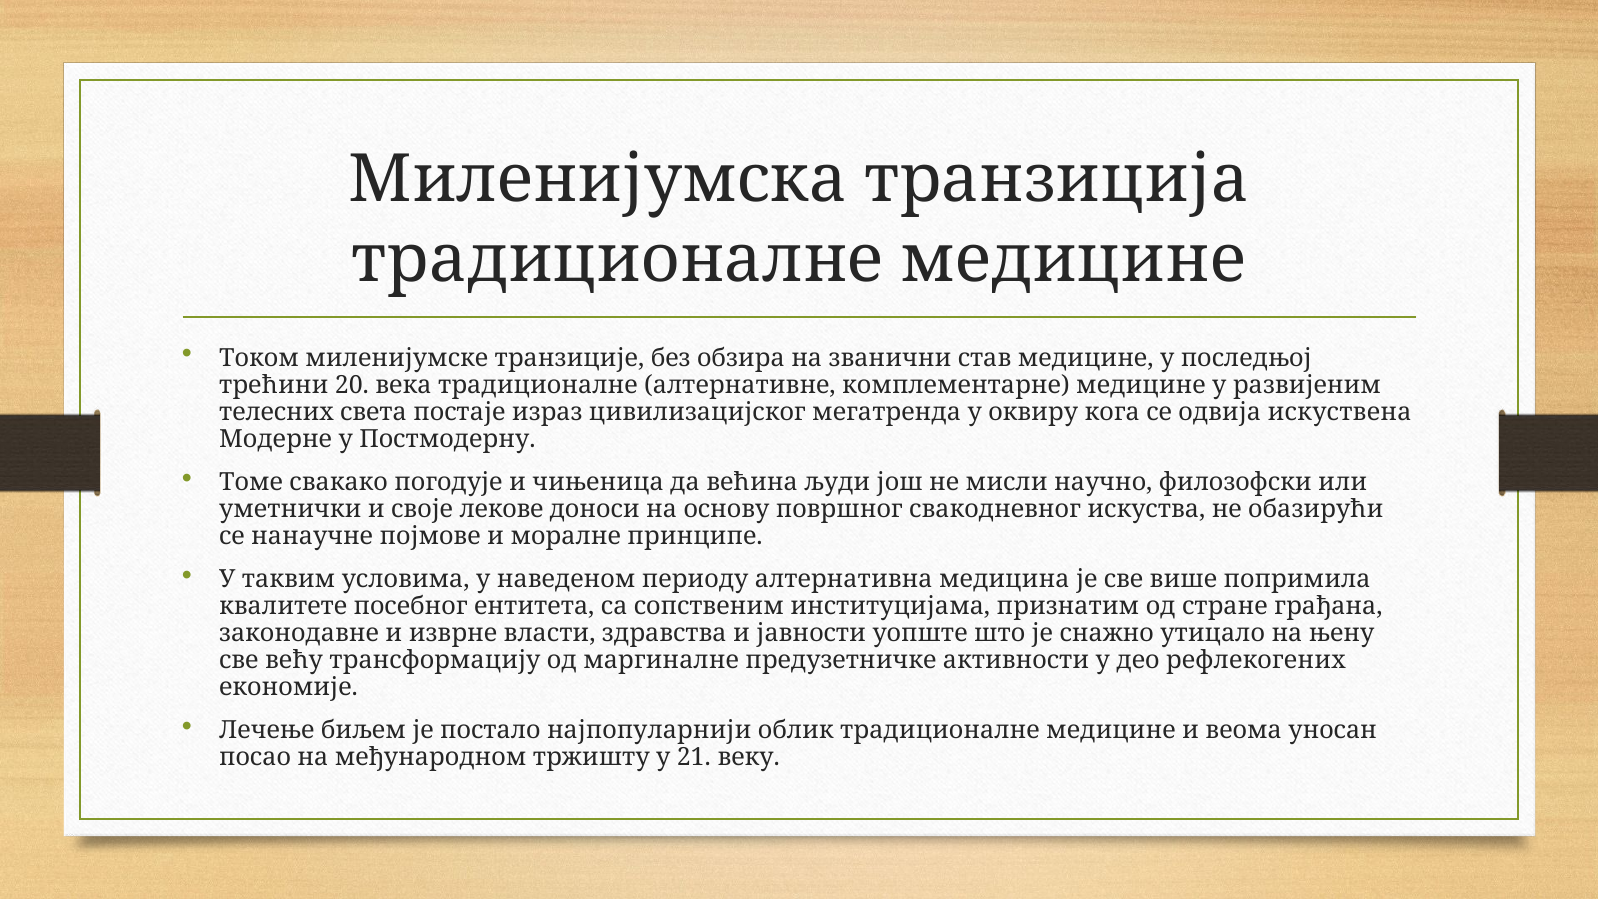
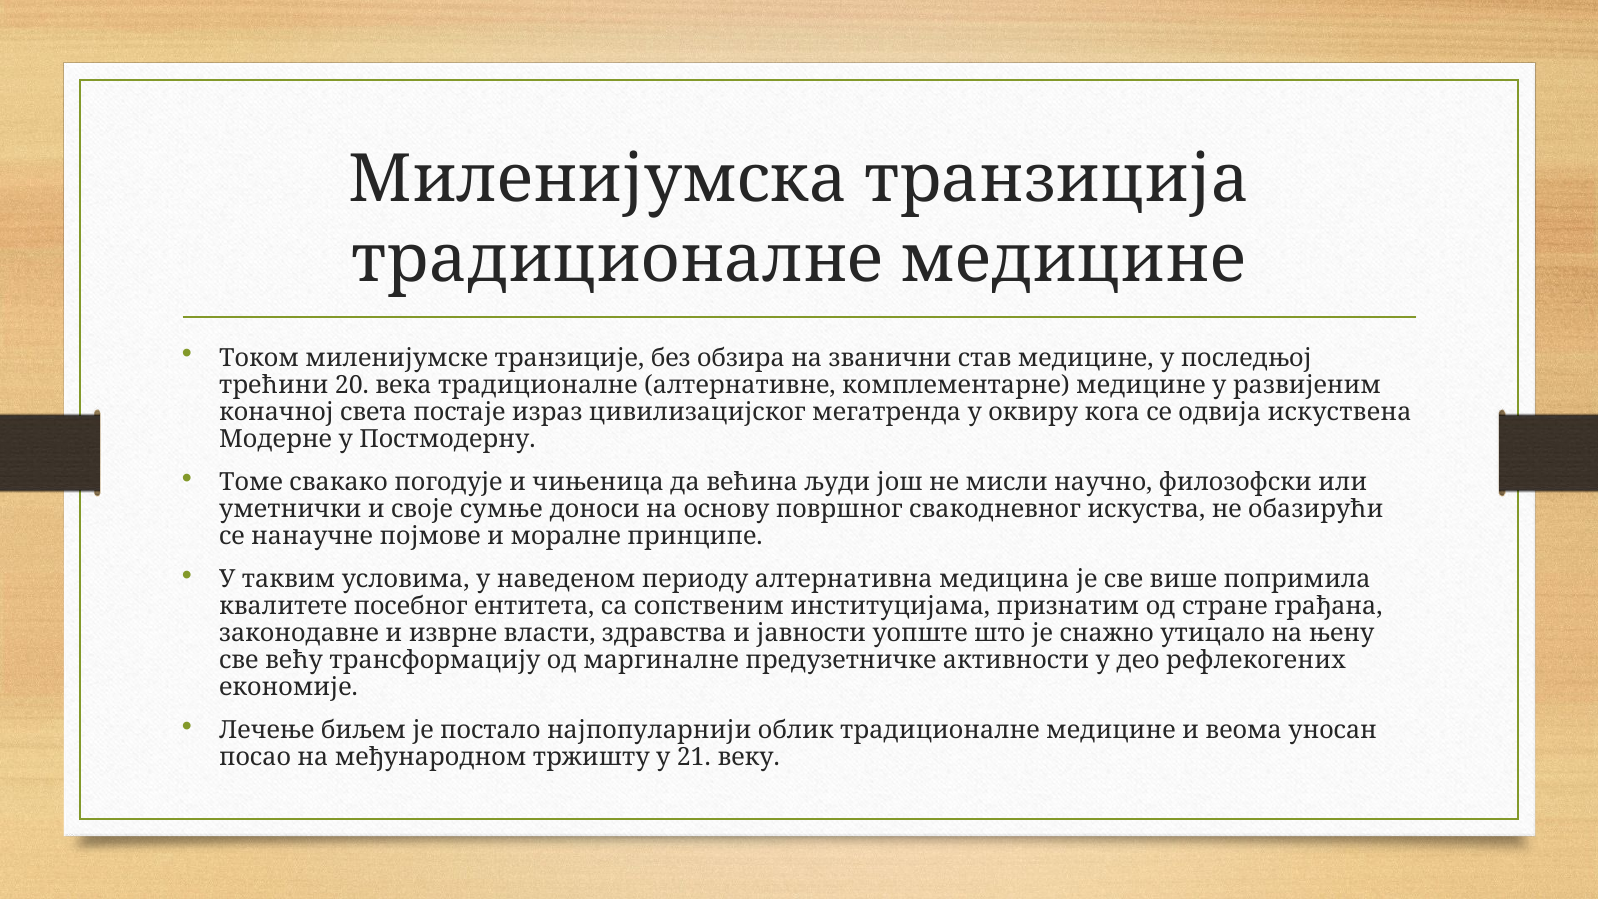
телесних: телесних -> коначној (276, 412)
лекове: лекове -> сумње (501, 509)
